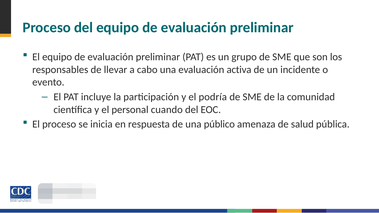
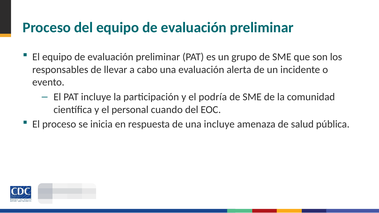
activa: activa -> alerta (239, 70)
una público: público -> incluye (219, 124)
